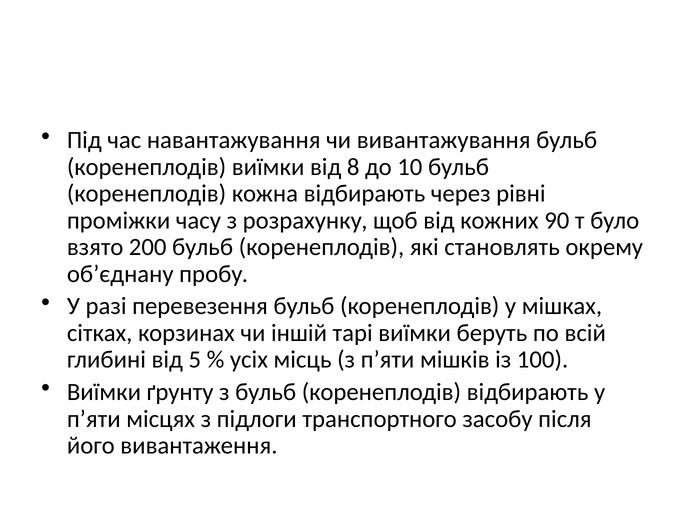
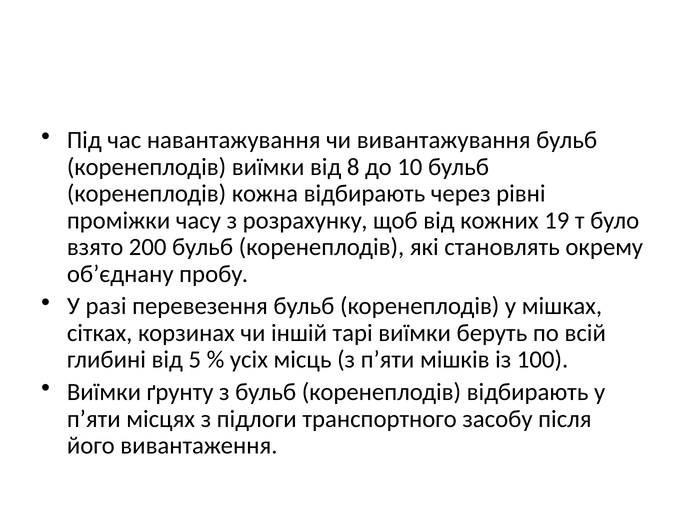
90: 90 -> 19 (557, 220)
